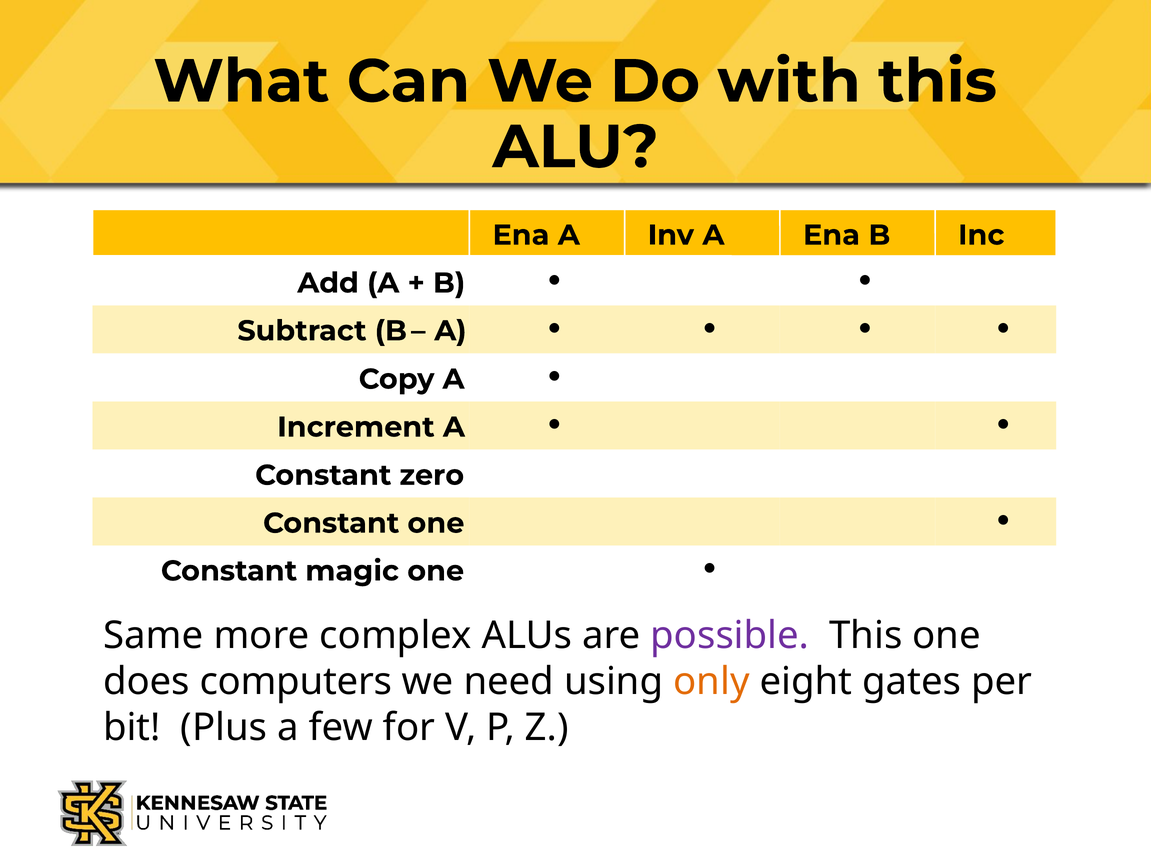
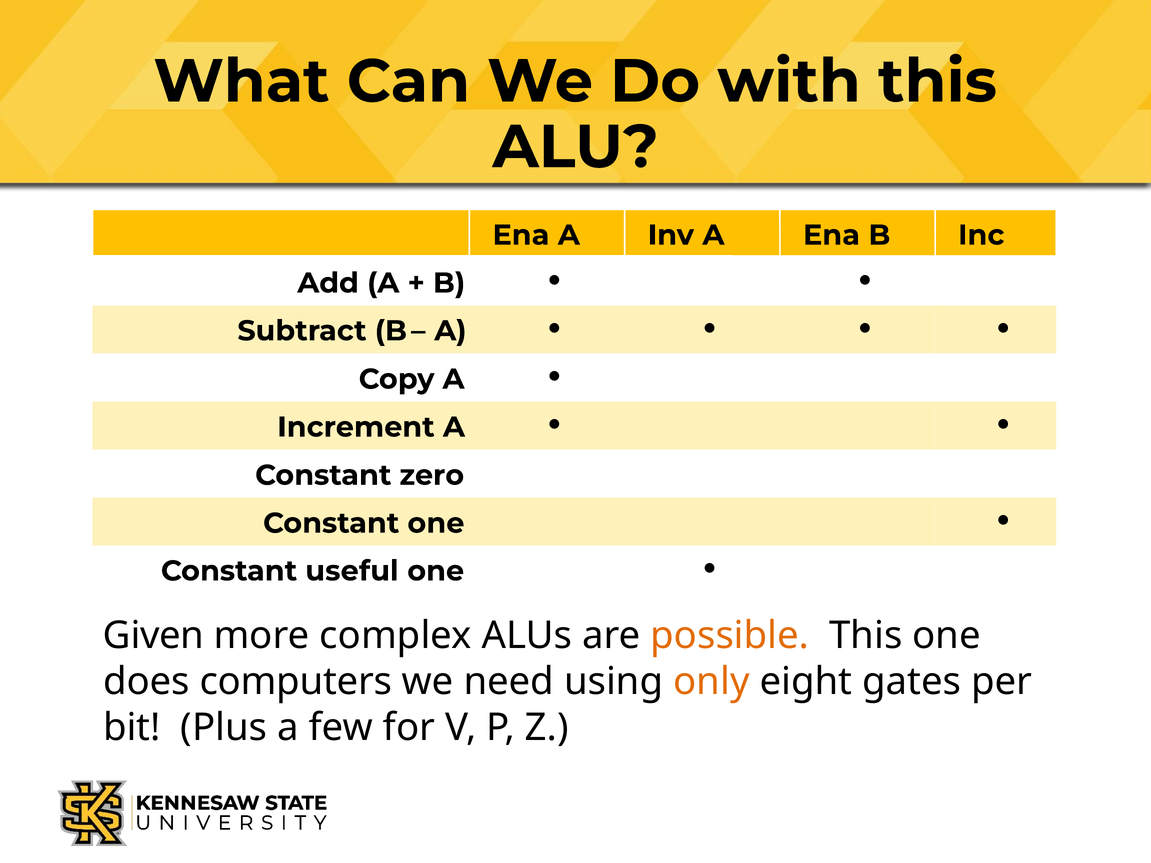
magic: magic -> useful (352, 571)
Same: Same -> Given (154, 636)
possible colour: purple -> orange (730, 636)
